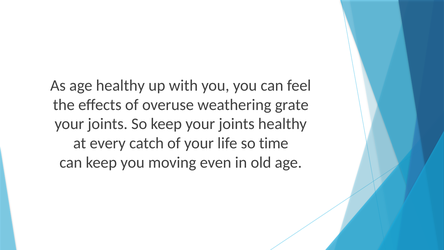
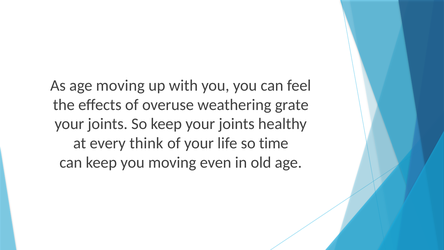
age healthy: healthy -> moving (120, 85)
catch: catch -> think (146, 143)
